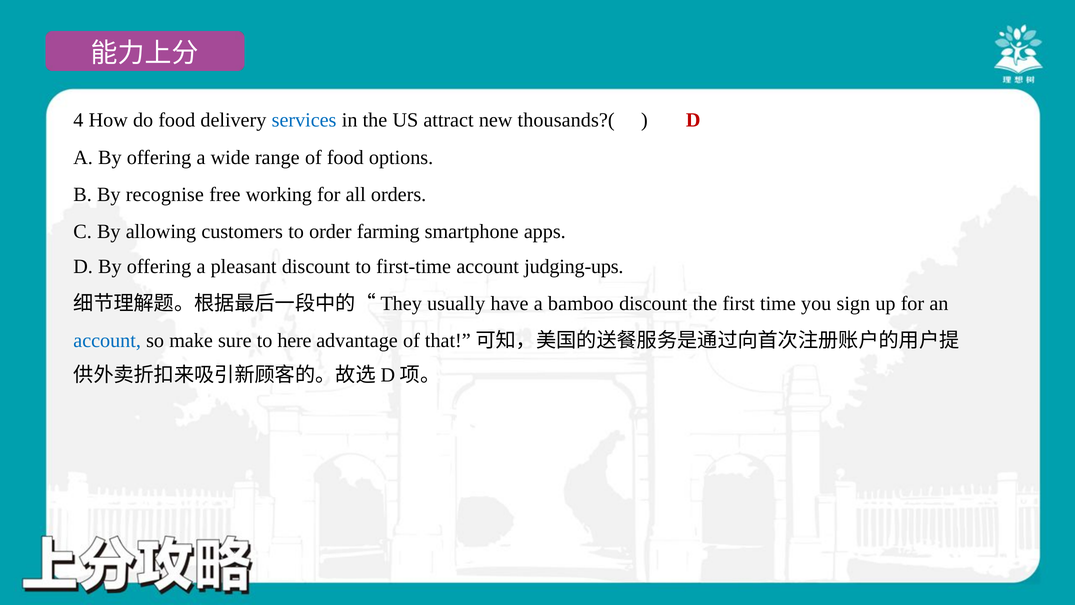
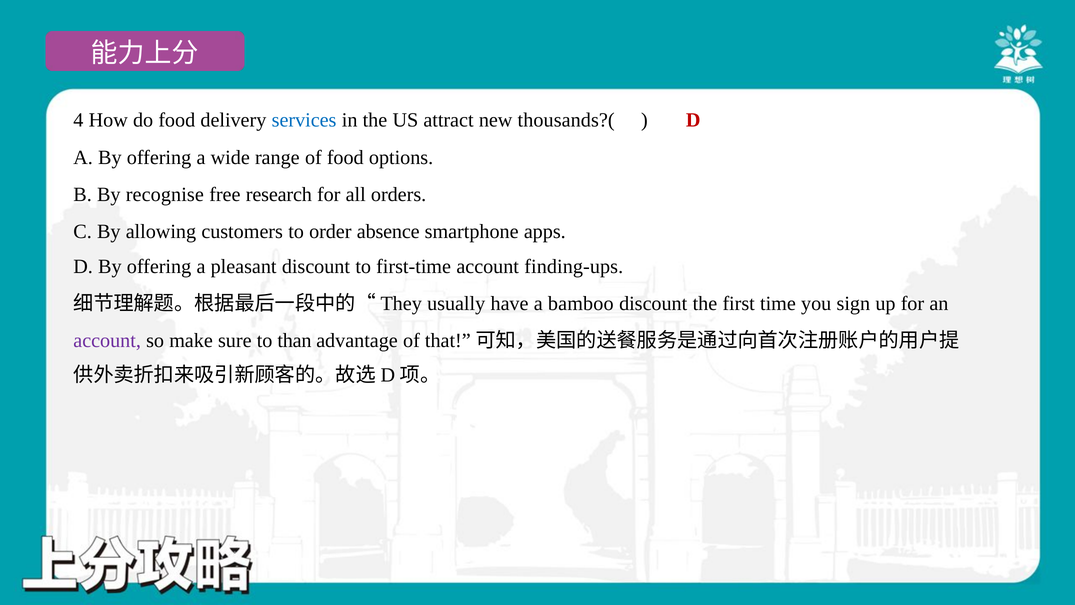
working: working -> research (279, 195)
farming: farming -> absence (388, 232)
judging-ups: judging-ups -> finding-ups (574, 266)
account colour: blue -> purple (107, 340)
here: here -> than (294, 340)
